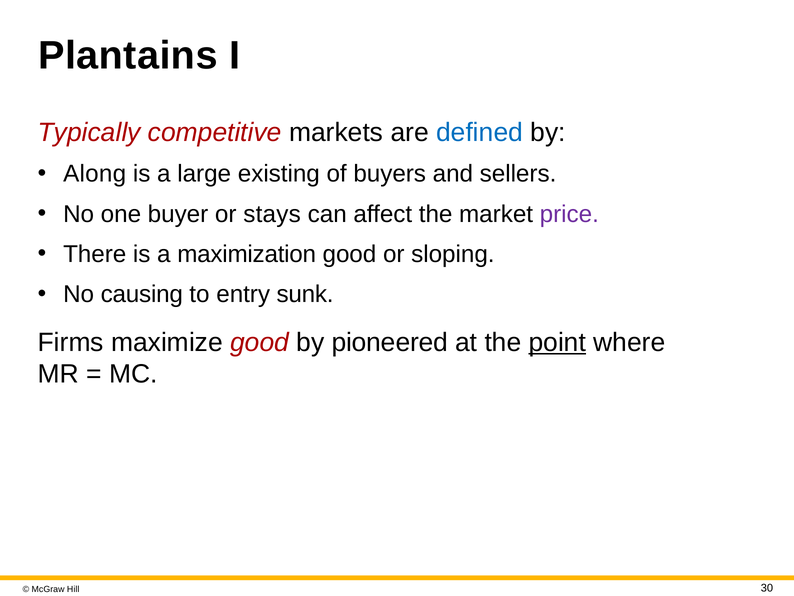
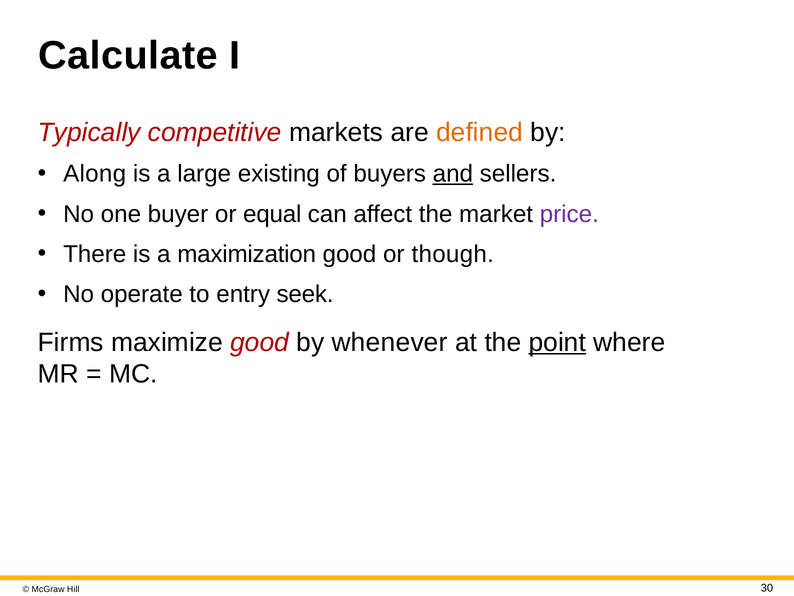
Plantains: Plantains -> Calculate (128, 56)
defined colour: blue -> orange (480, 133)
and underline: none -> present (453, 174)
stays: stays -> equal (272, 214)
sloping: sloping -> though (453, 254)
causing: causing -> operate (142, 294)
sunk: sunk -> seek (305, 294)
pioneered: pioneered -> whenever (390, 342)
